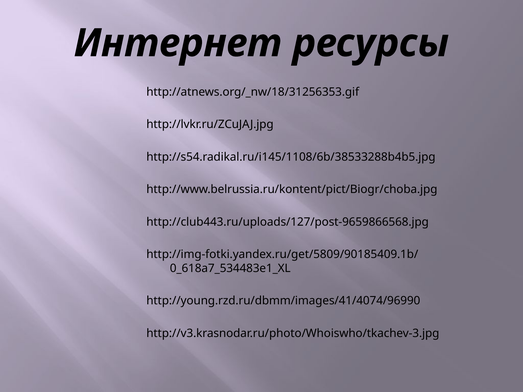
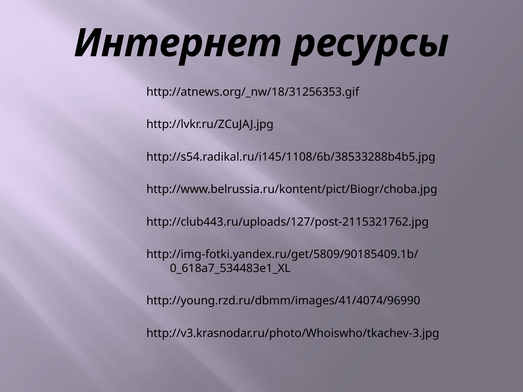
http://club443.ru/uploads/127/post-9659866568.jpg: http://club443.ru/uploads/127/post-9659866568.jpg -> http://club443.ru/uploads/127/post-2115321762.jpg (288, 222)
